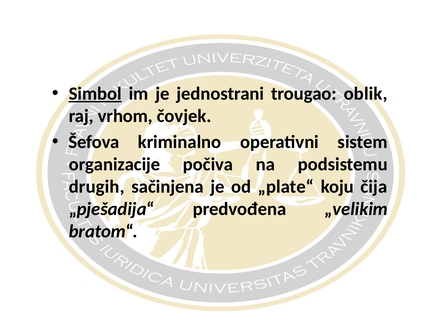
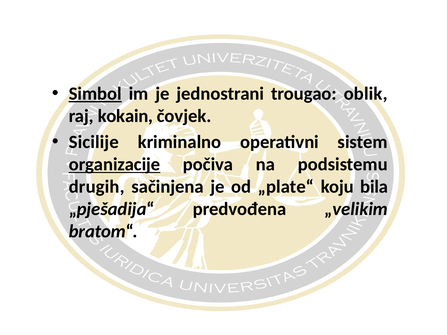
vrhom: vrhom -> kokain (125, 116)
Šefova: Šefova -> Sicilije (94, 142)
organizacije underline: none -> present (114, 165)
čija: čija -> bila (374, 187)
